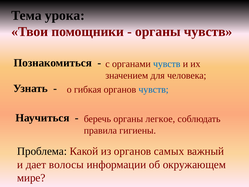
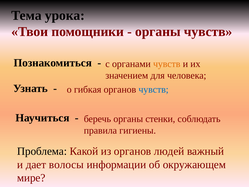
чувств colour: blue -> orange (167, 64)
легкое: легкое -> стенки (160, 119)
самых: самых -> людей (169, 151)
